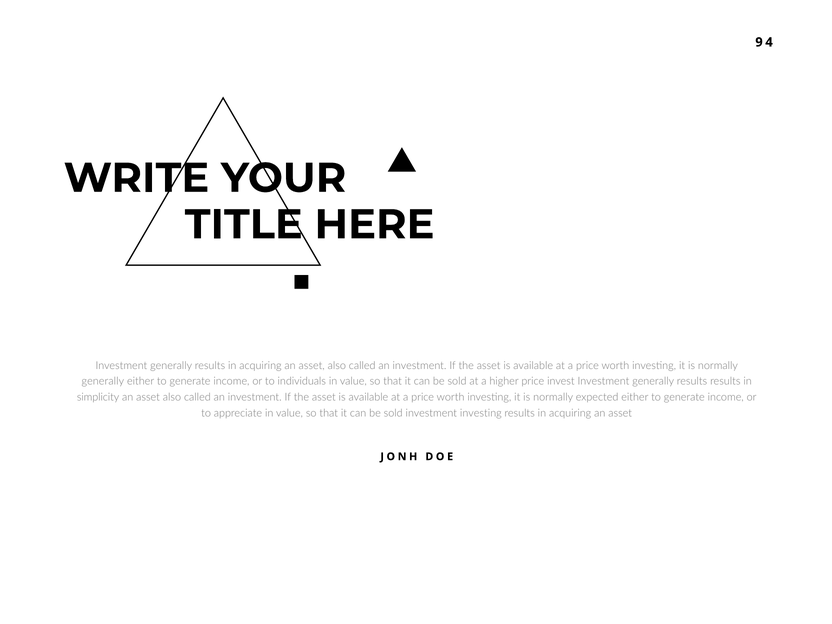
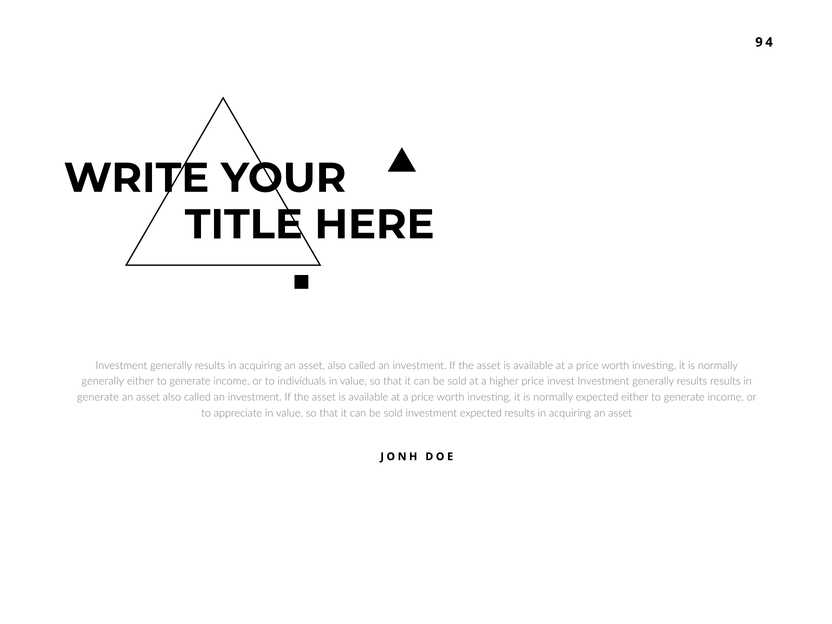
simplicity: simplicity -> generate (98, 397)
investment investing: investing -> expected (481, 413)
